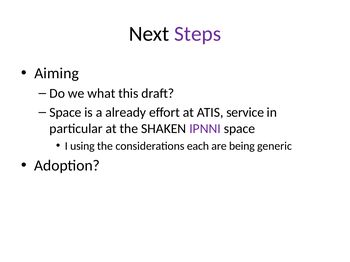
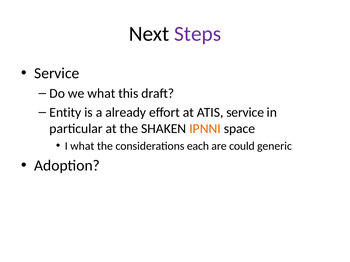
Aiming: Aiming -> Service (57, 73)
Space: Space -> Entity (65, 113)
IPNNI colour: purple -> orange (205, 129)
I using: using -> what (82, 146)
being: being -> could (242, 146)
